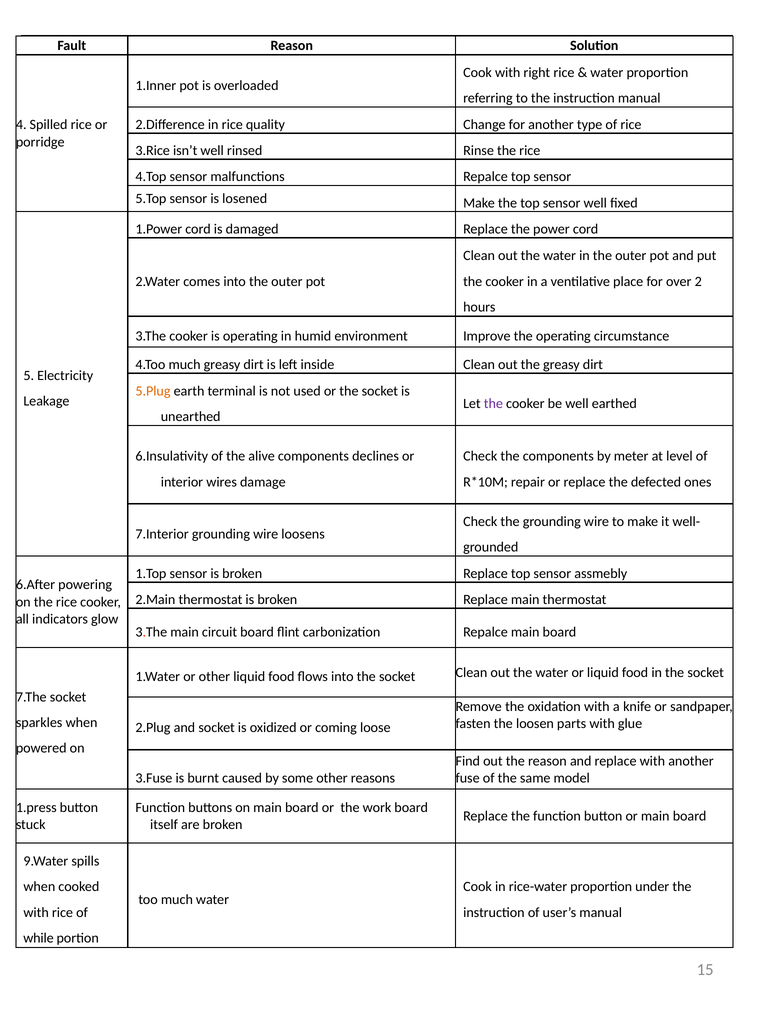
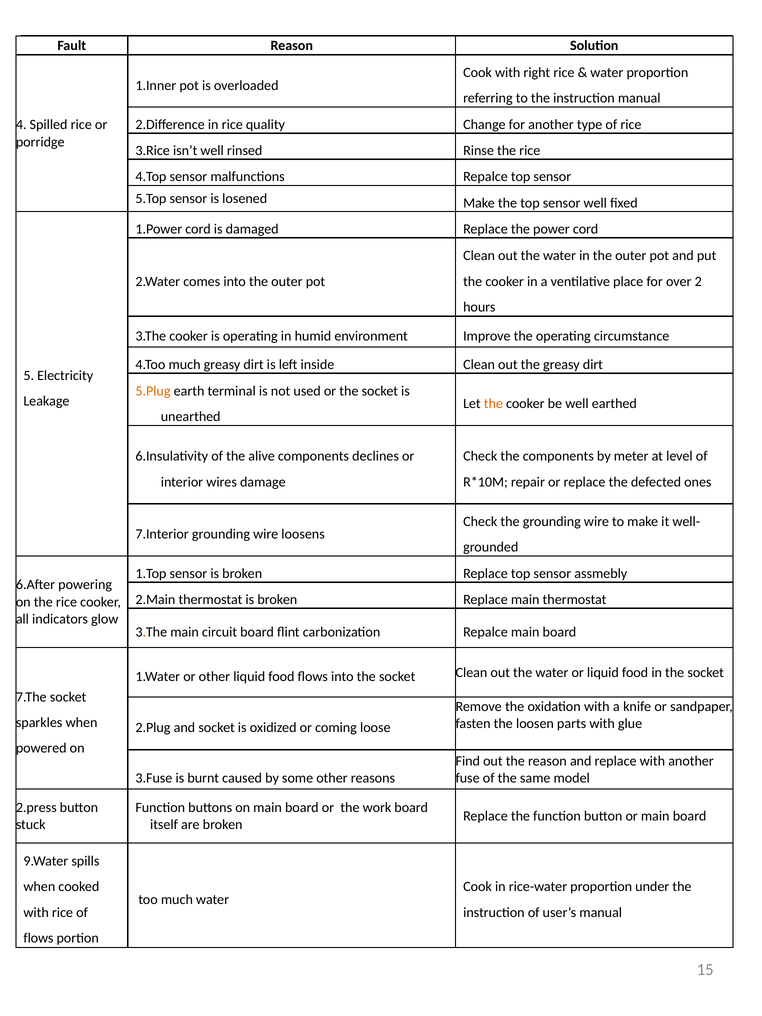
the colour: purple -> orange (493, 404)
1.press: 1.press -> 2.press (36, 807)
while: while -> flows (38, 938)
